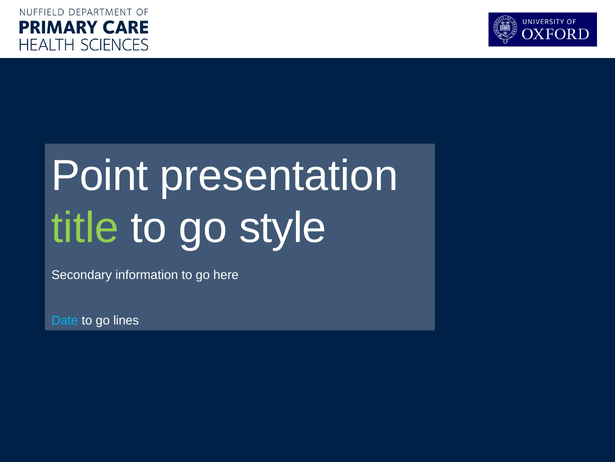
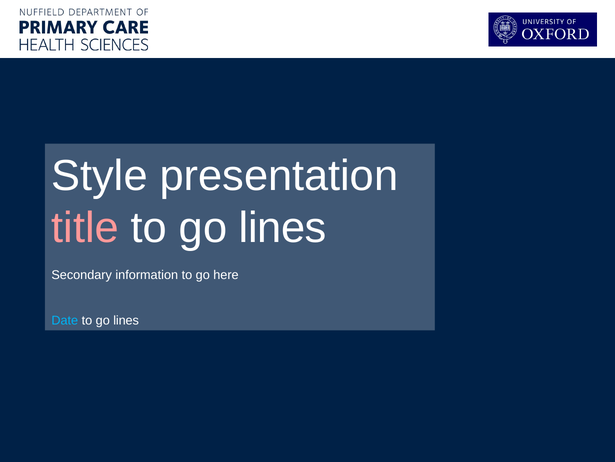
Point: Point -> Style (100, 176)
title colour: light green -> pink (85, 228)
style: style -> lines (283, 228)
